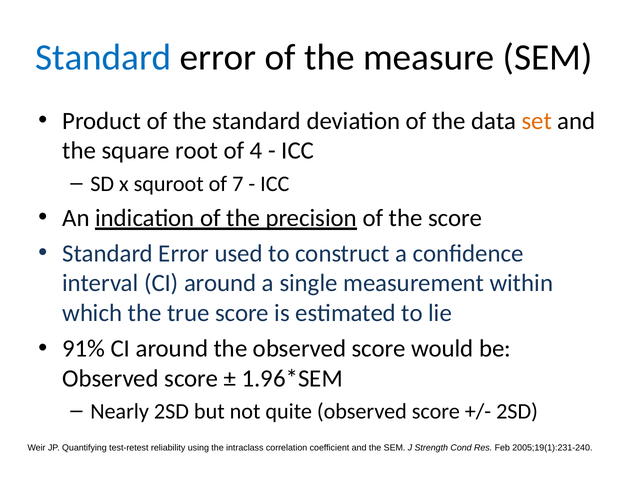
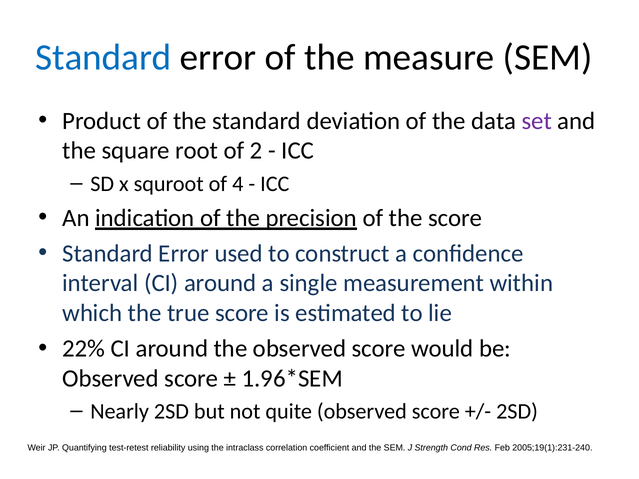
set colour: orange -> purple (537, 121)
4: 4 -> 2 (256, 151)
7: 7 -> 4 (238, 184)
91%: 91% -> 22% (84, 349)
